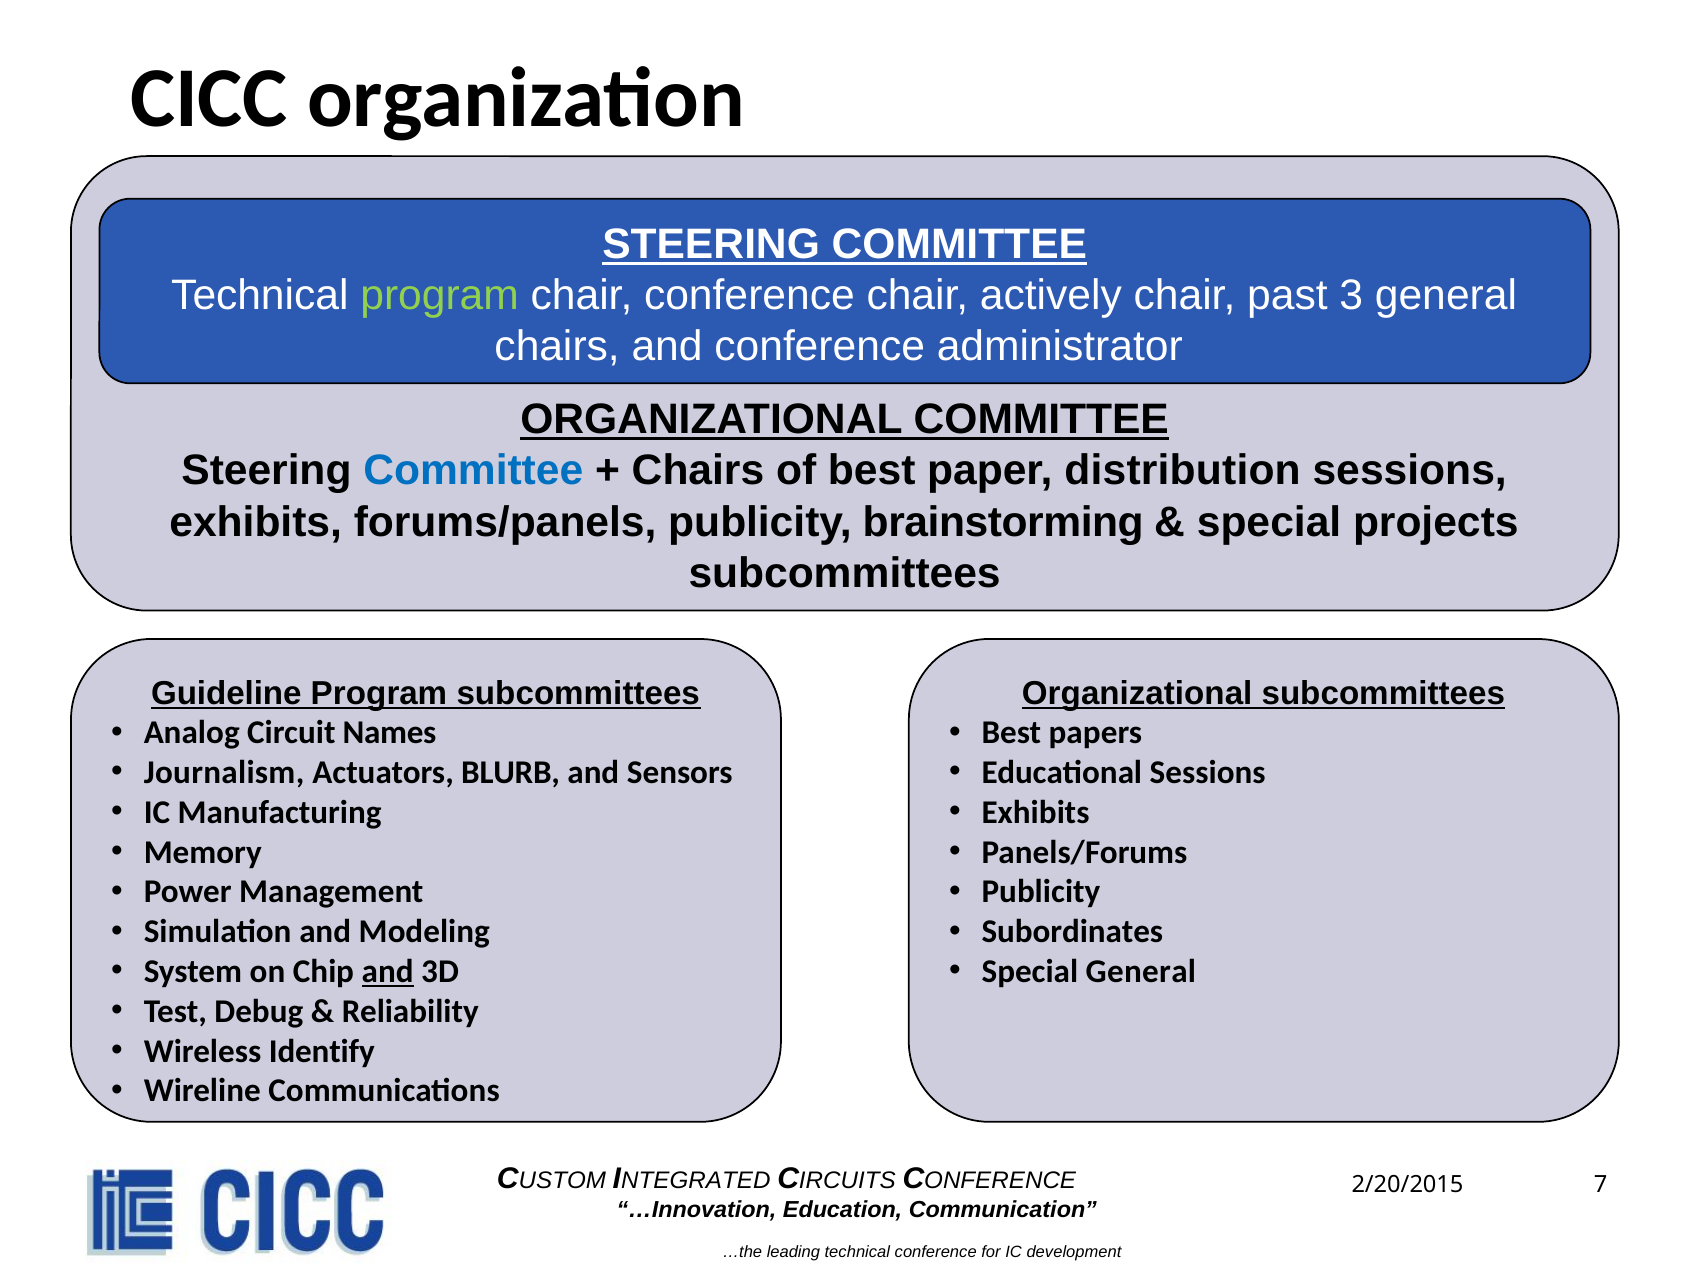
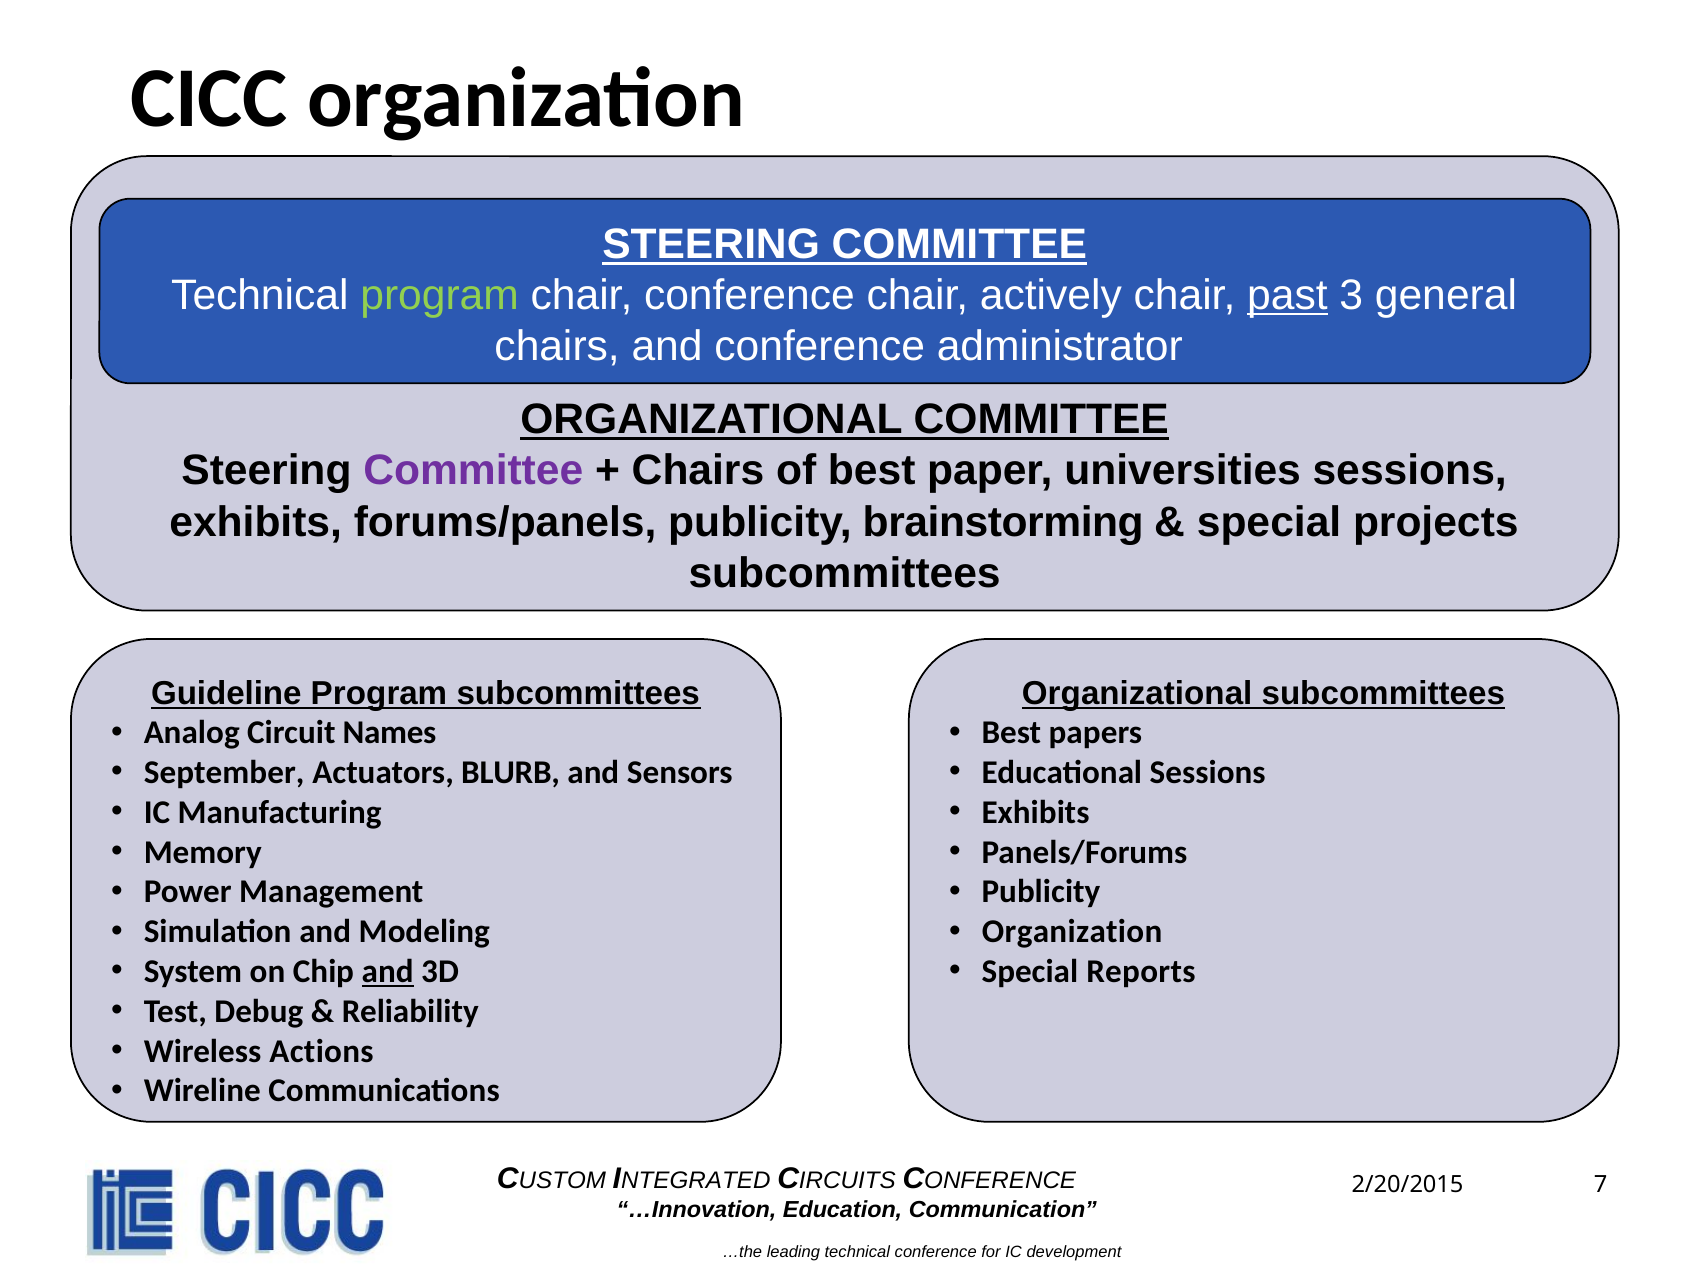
past underline: none -> present (1287, 296)
Committee colour: blue -> purple (473, 471)
distribution: distribution -> universities (1183, 471)
Journalism: Journalism -> September (224, 773)
Subordinates: Subordinates -> Organization (1072, 932)
Special General: General -> Reports (1141, 972)
Identify: Identify -> Actions (322, 1051)
